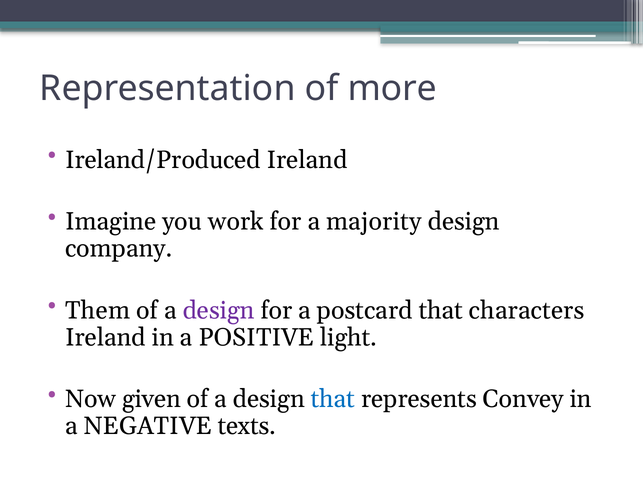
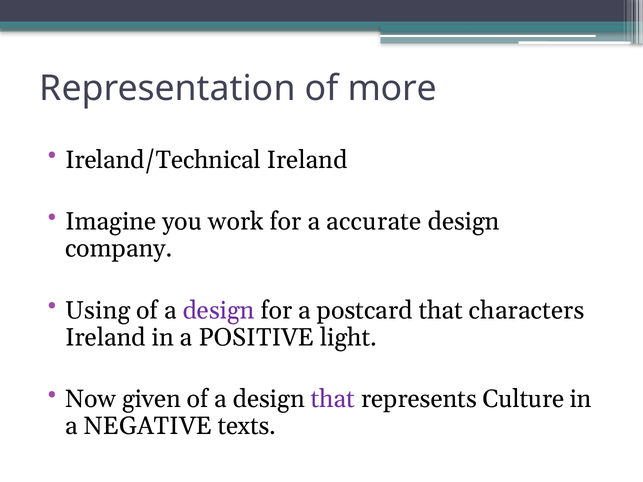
Ireland/Produced: Ireland/Produced -> Ireland/Technical (163, 160)
majority: majority -> accurate (374, 222)
Them: Them -> Using (98, 311)
that colour: blue -> purple (333, 399)
Convey: Convey -> Culture (523, 399)
